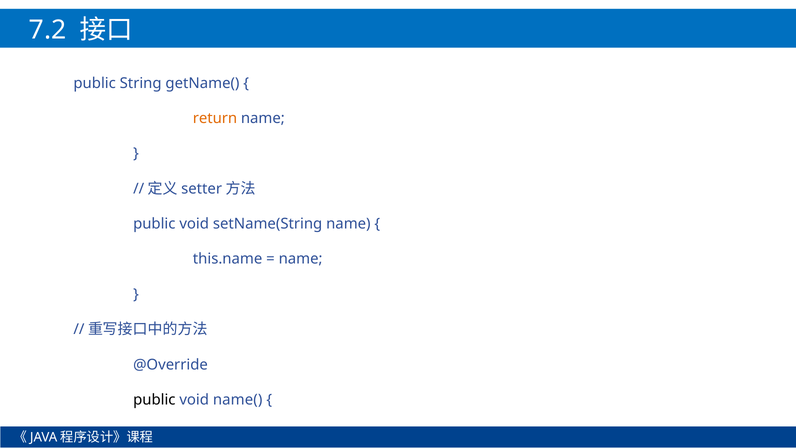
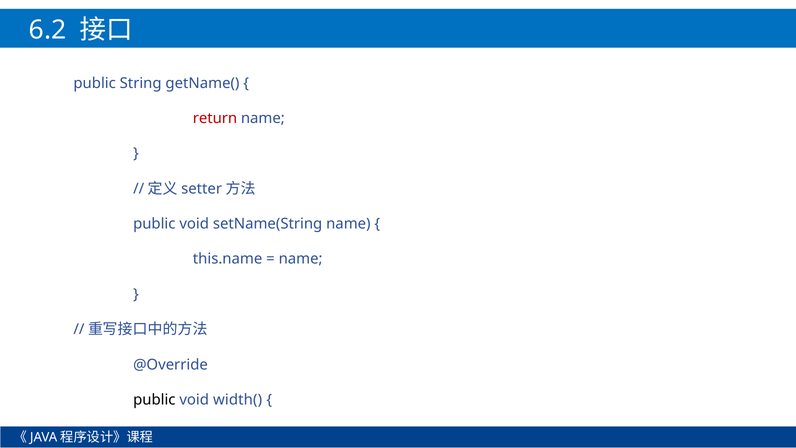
7.2: 7.2 -> 6.2 (48, 30)
return colour: orange -> red (215, 118)
name(: name( -> width( (238, 400)
